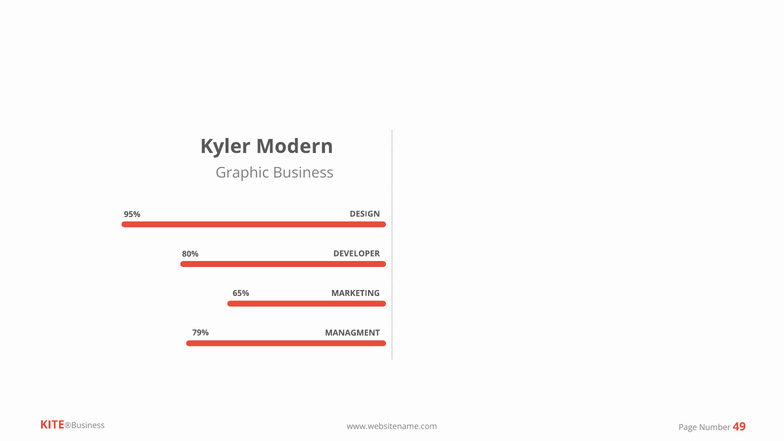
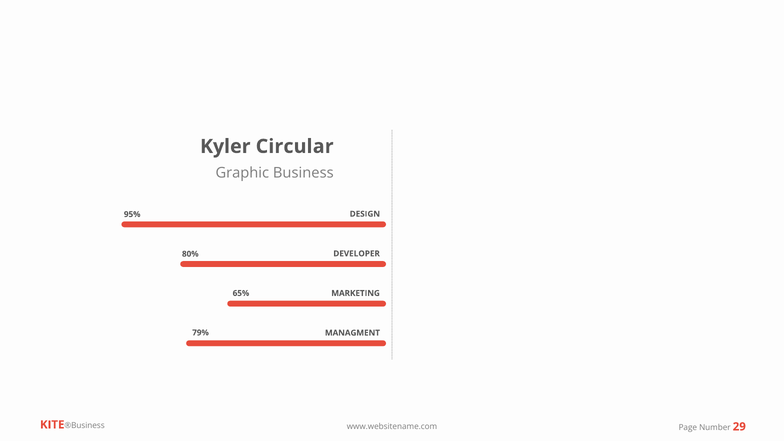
Modern: Modern -> Circular (295, 146)
49: 49 -> 29 (739, 427)
